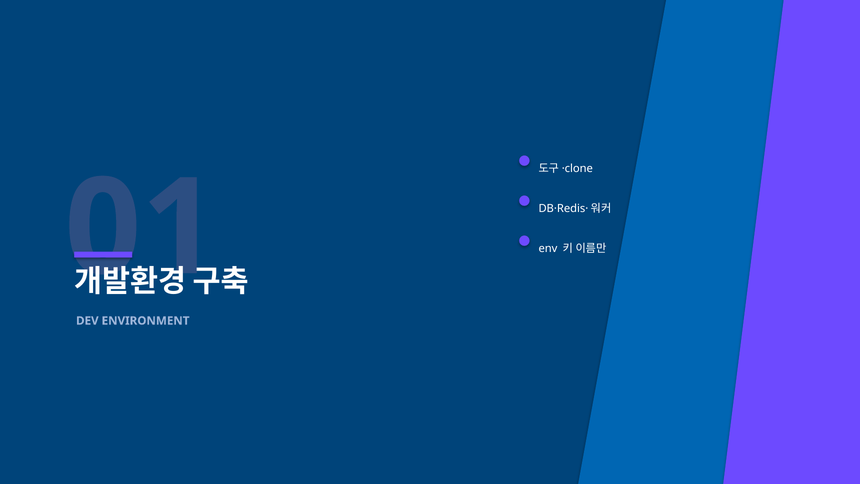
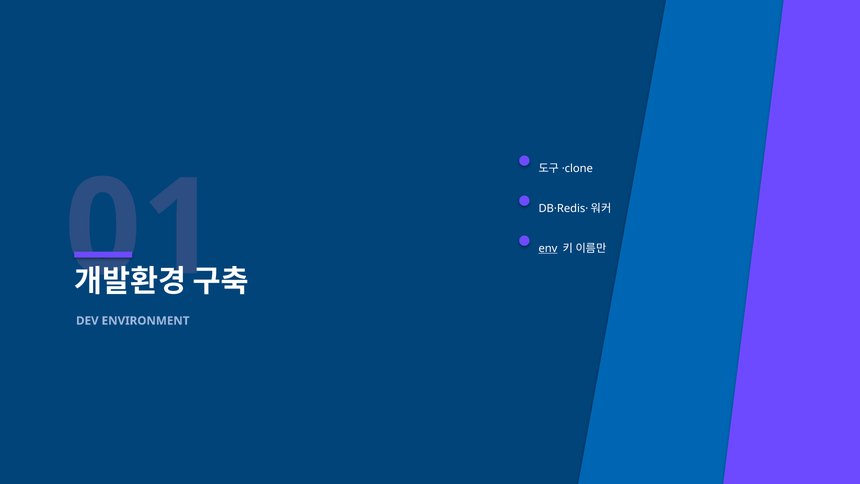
env underline: none -> present (548, 248)
